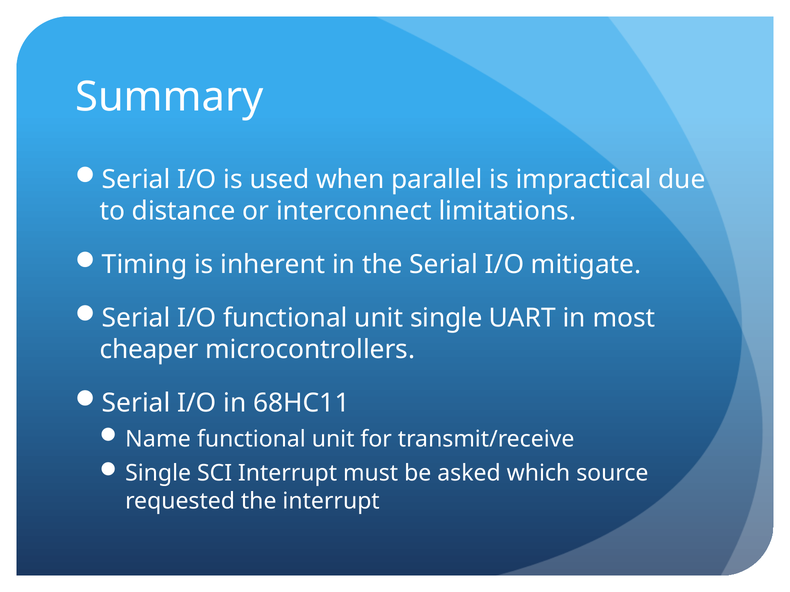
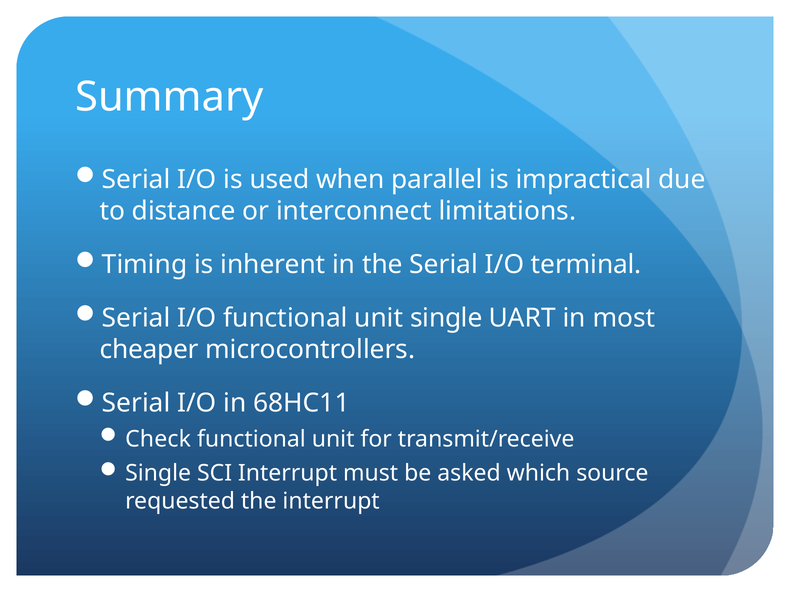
mitigate: mitigate -> terminal (586, 265)
Name: Name -> Check (158, 439)
